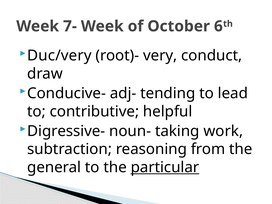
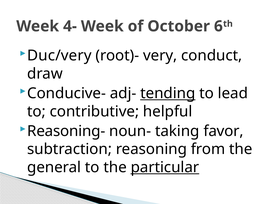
7-: 7- -> 4- (70, 26)
tending underline: none -> present (168, 93)
Digressive-: Digressive- -> Reasoning- (66, 131)
work: work -> favor (223, 131)
